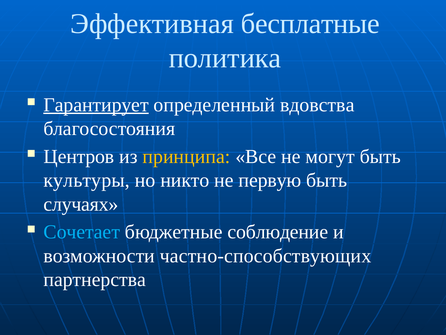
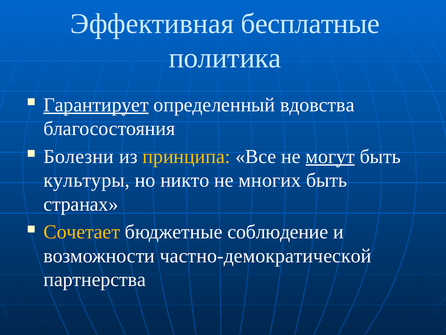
Центров: Центров -> Болезни (79, 156)
могут underline: none -> present (330, 156)
первую: первую -> многих (270, 180)
случаях: случаях -> странах (81, 204)
Сочетает colour: light blue -> yellow (82, 232)
частно-способствующих: частно-способствующих -> частно-демократической (266, 255)
